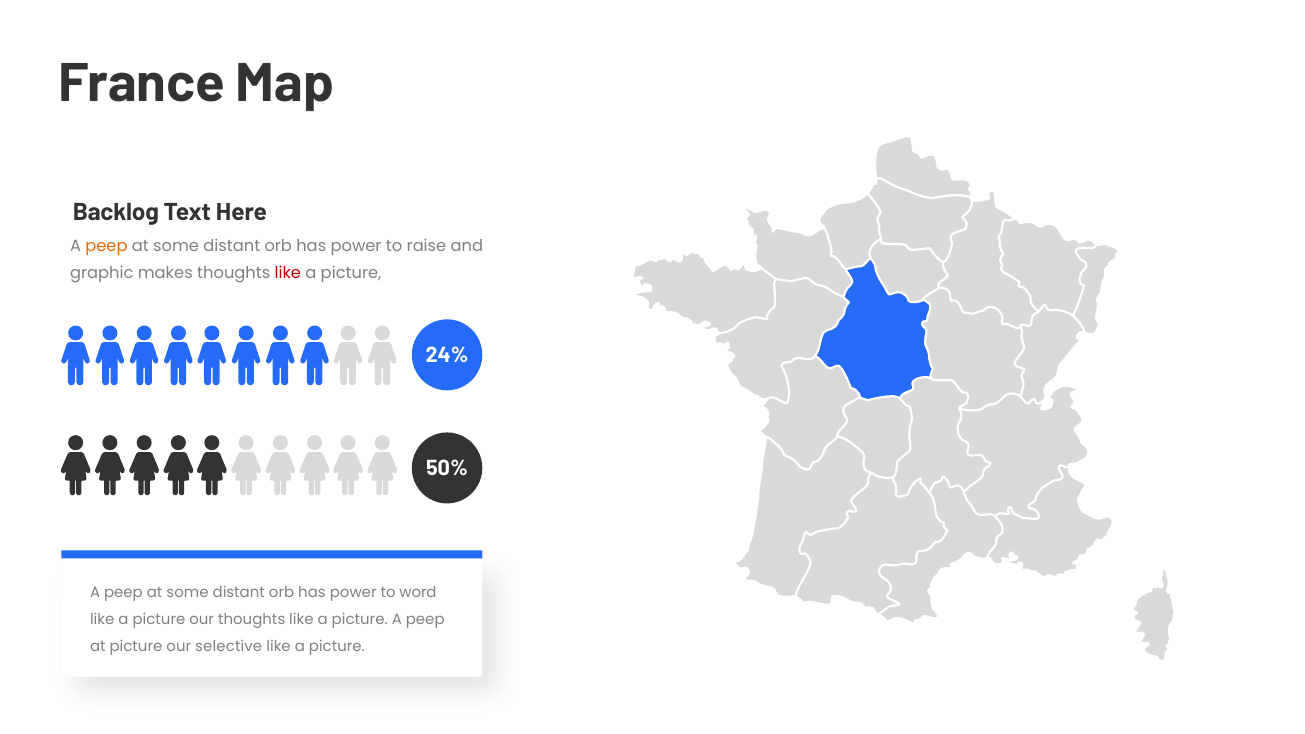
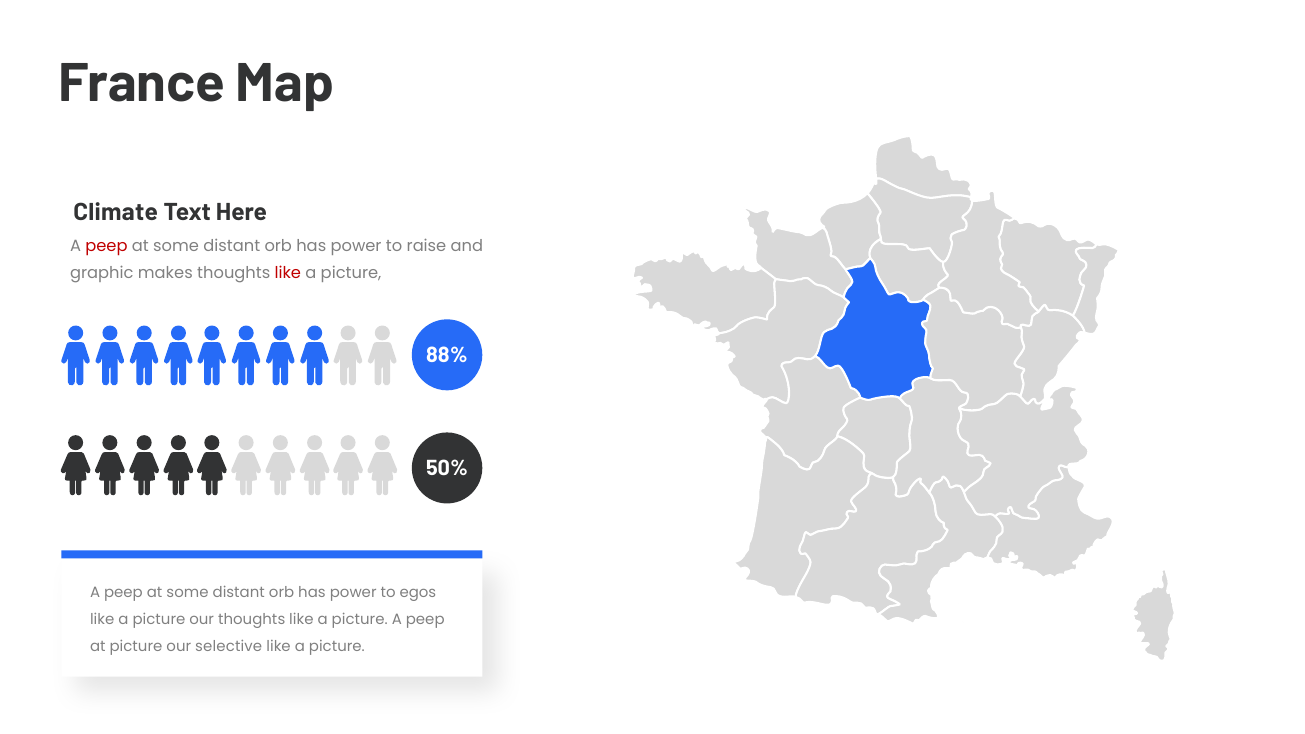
Backlog: Backlog -> Climate (116, 213)
peep colour: orange -> red (106, 246)
24%: 24% -> 88% (447, 355)
word: word -> egos (418, 593)
